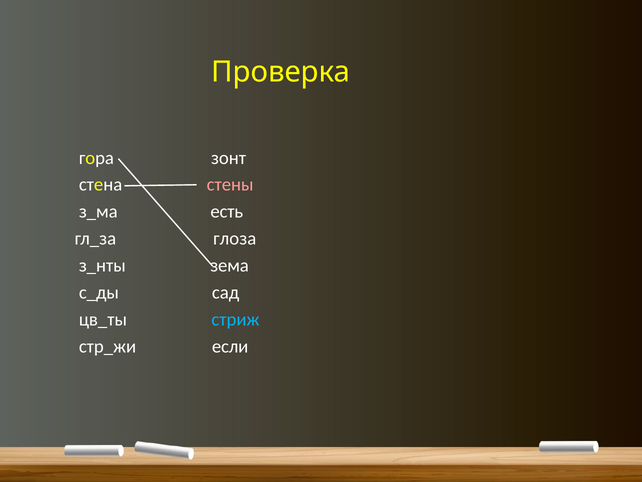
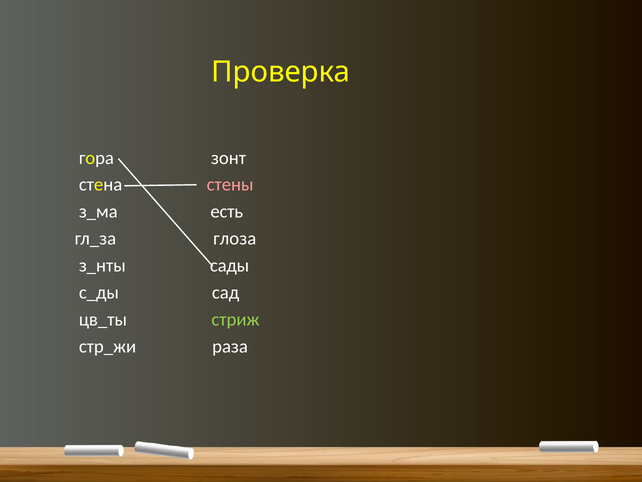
зема: зема -> сады (230, 265)
стриж colour: light blue -> light green (235, 319)
если: если -> раза (230, 346)
